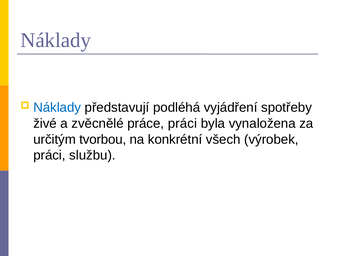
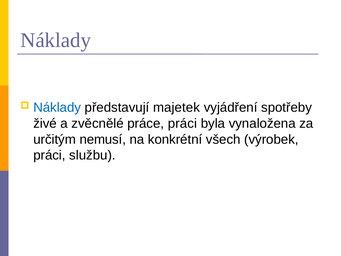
podléhá: podléhá -> majetek (177, 107)
tvorbou: tvorbou -> nemusí (103, 139)
